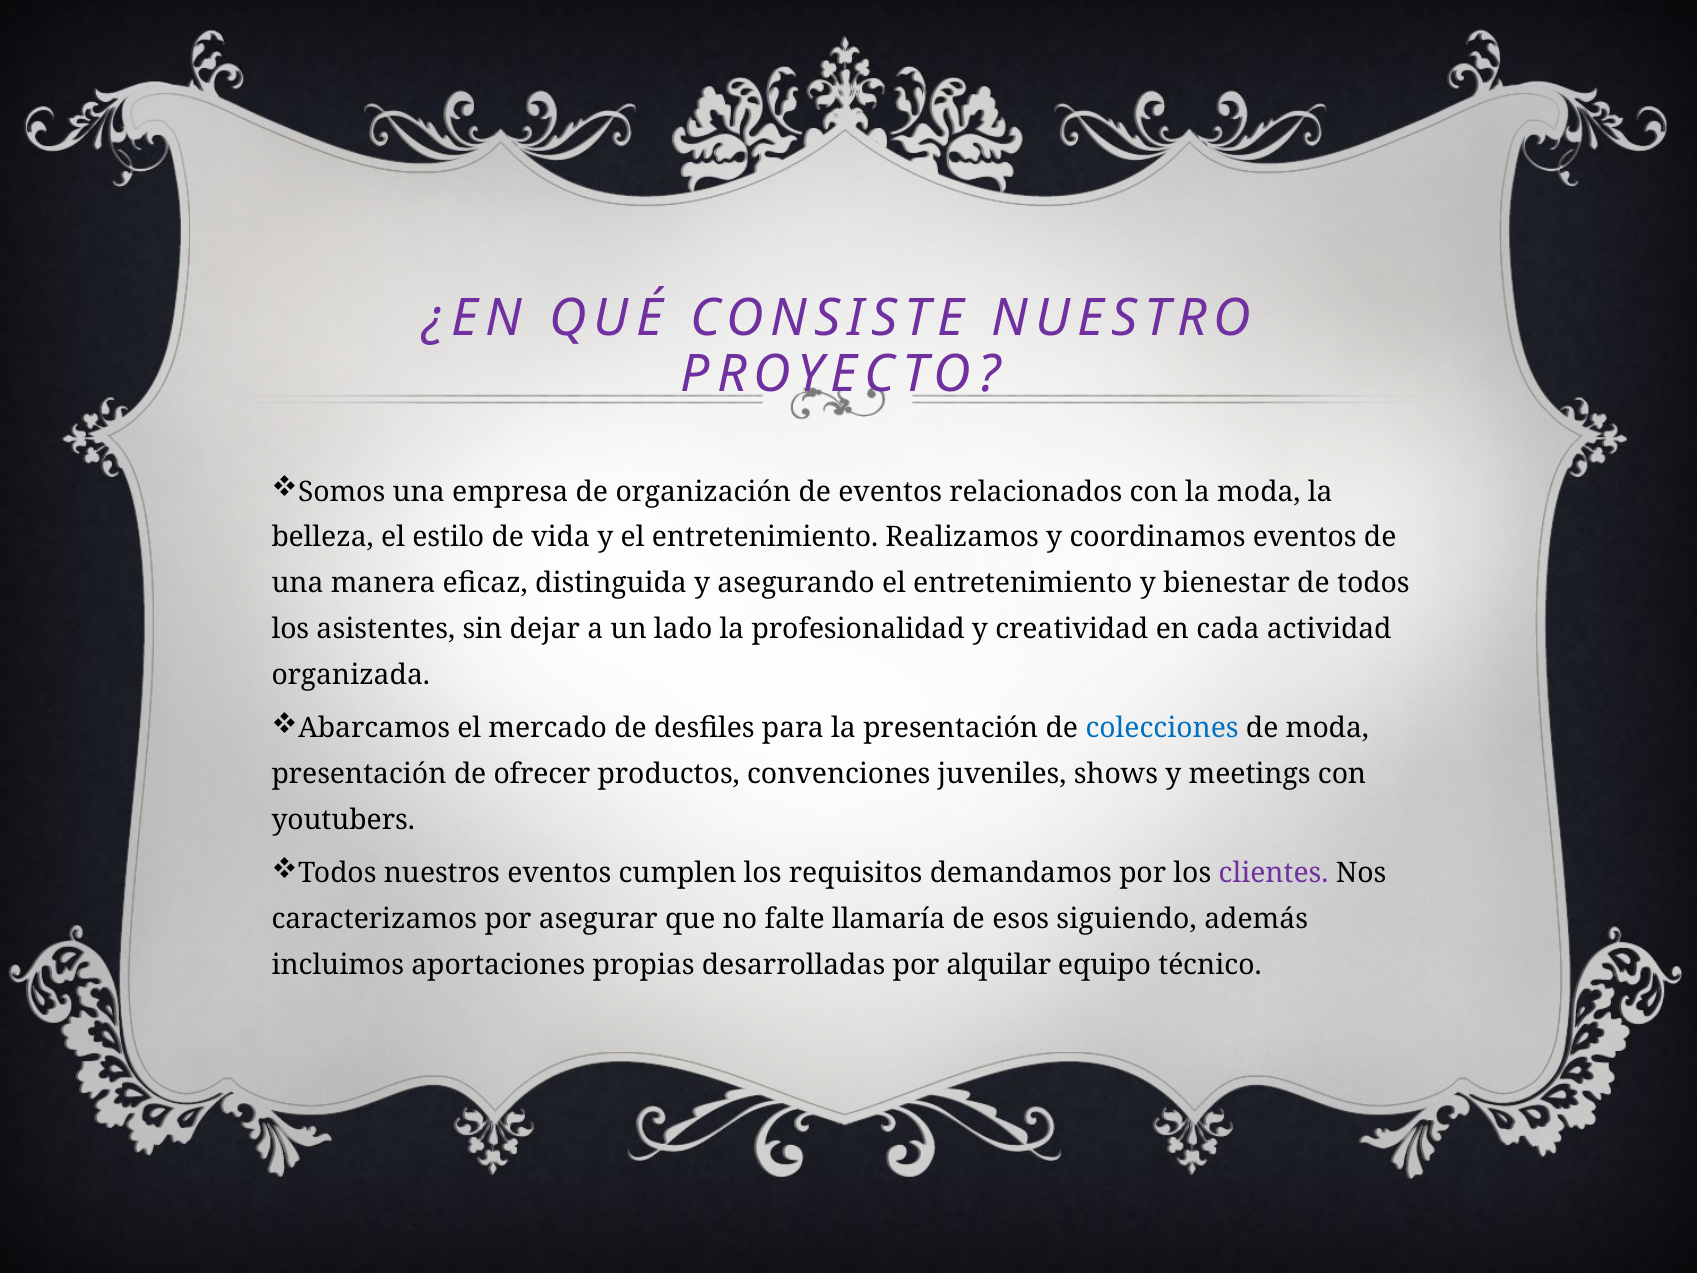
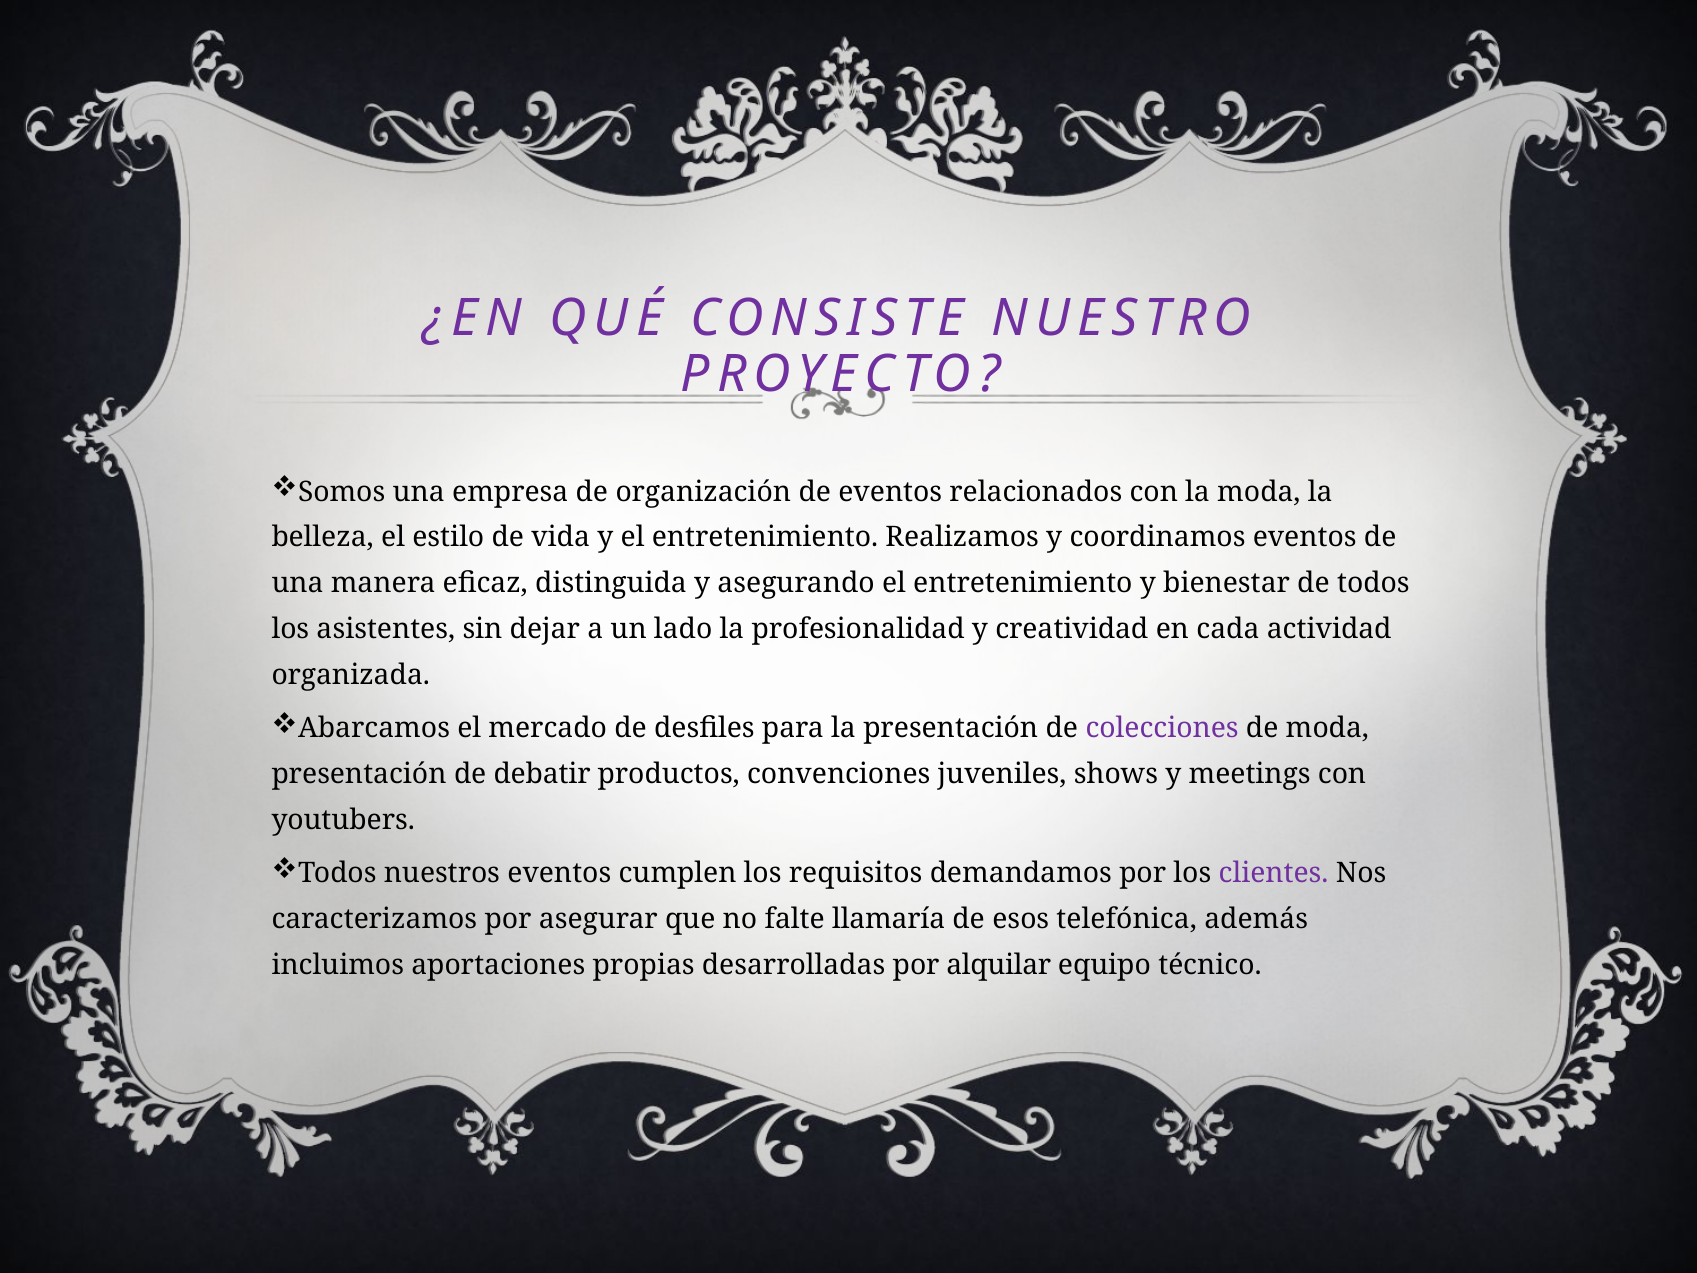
colecciones colour: blue -> purple (1162, 728)
ofrecer: ofrecer -> debatir (542, 774)
siguiendo: siguiendo -> telefónica (1127, 919)
